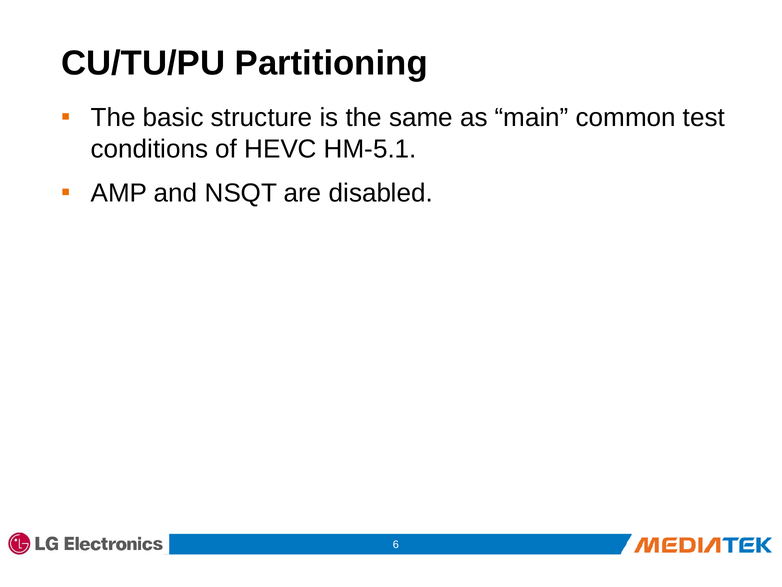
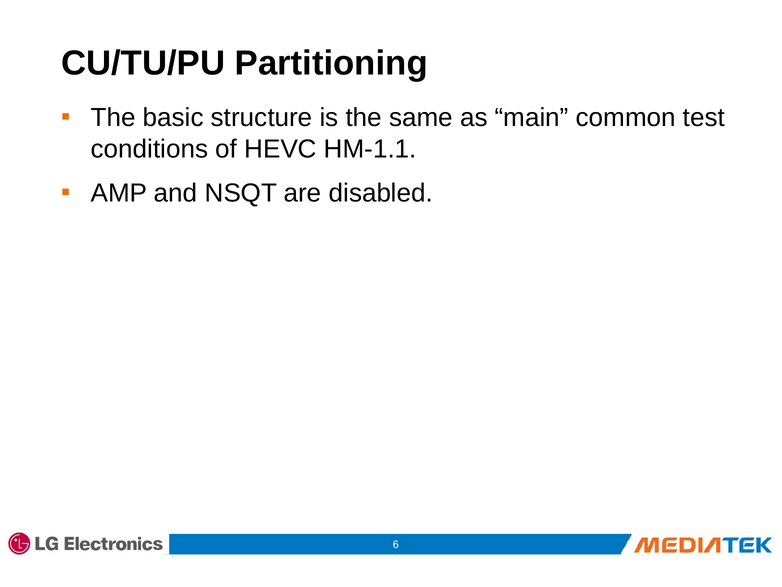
HM-5.1: HM-5.1 -> HM-1.1 (370, 149)
